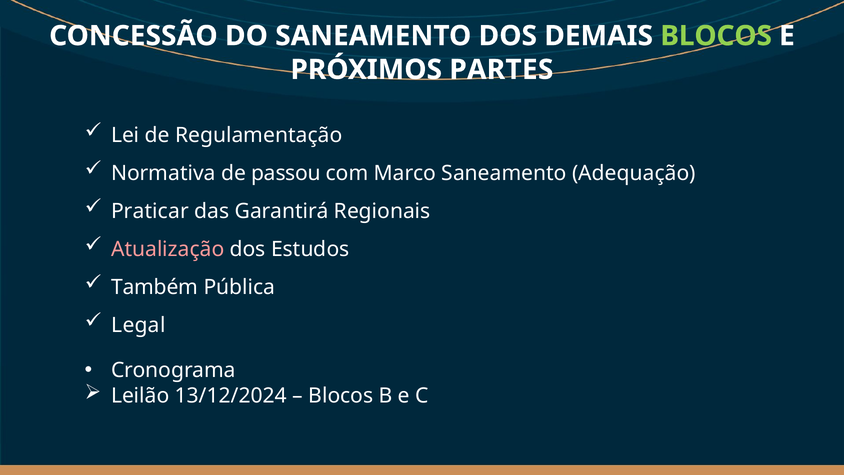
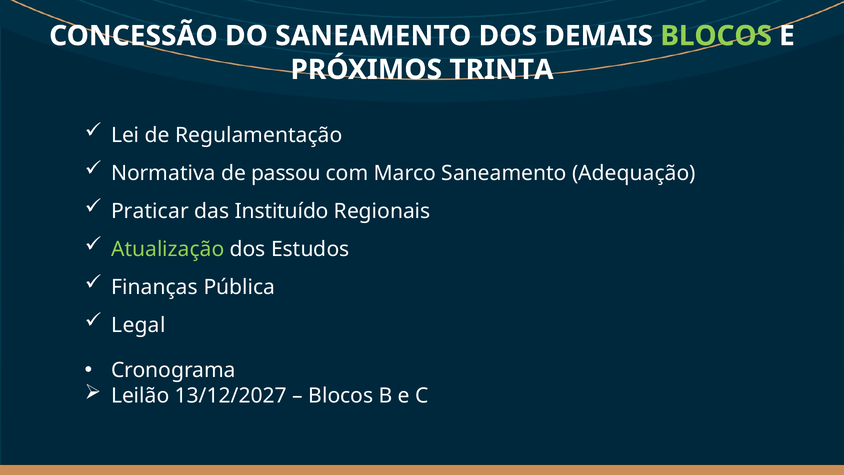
PARTES: PARTES -> TRINTA (501, 70)
Garantirá: Garantirá -> Instituído (282, 211)
Atualização colour: pink -> light green (168, 249)
Também: Também -> Finanças (155, 287)
13/12/2024: 13/12/2024 -> 13/12/2027 (231, 396)
